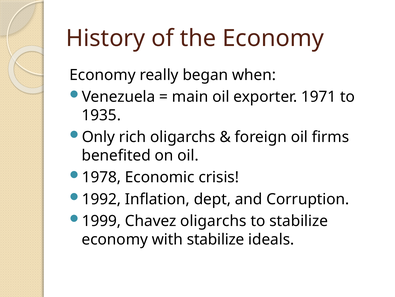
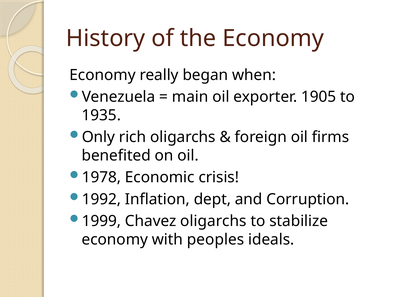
1971: 1971 -> 1905 (319, 97)
with stabilize: stabilize -> peoples (216, 239)
